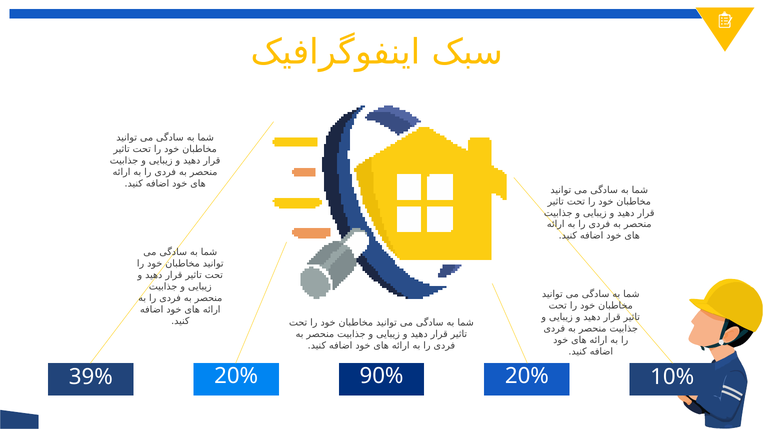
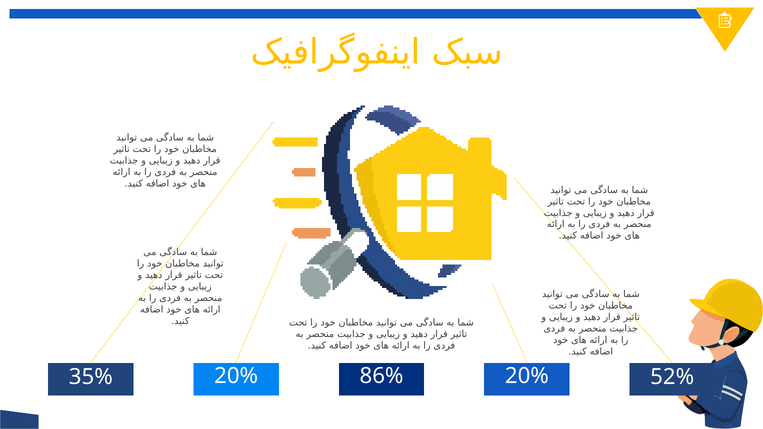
39%: 39% -> 35% (91, 377)
90%: 90% -> 86% (382, 376)
10%: 10% -> 52% (672, 377)
